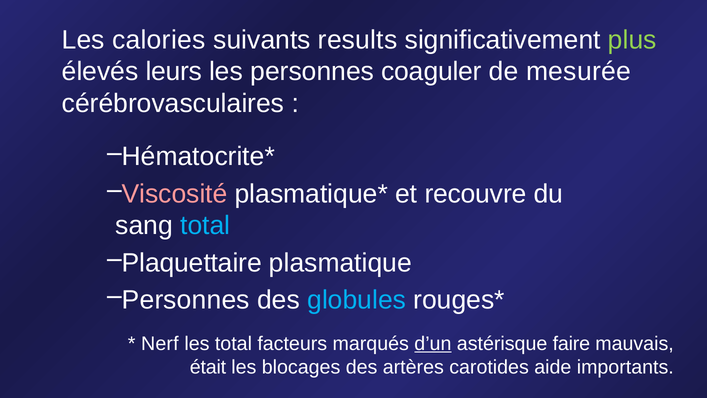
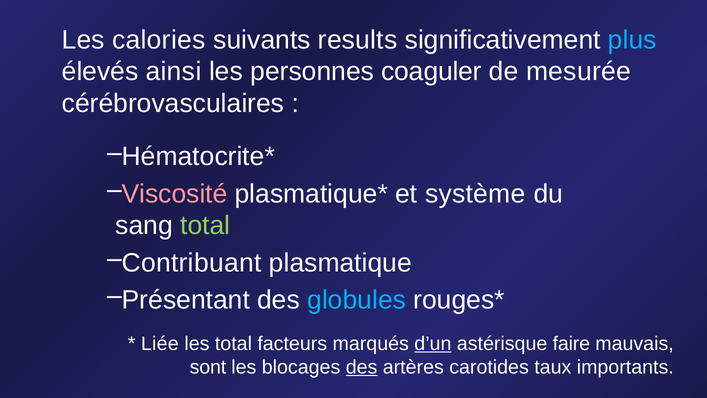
plus colour: light green -> light blue (632, 40)
leurs: leurs -> ainsi (174, 72)
recouvre: recouvre -> système (475, 194)
total colour: light blue -> light green (205, 225)
Plaquettaire: Plaquettaire -> Contribuant (192, 263)
Personnes: Personnes -> Présentant (186, 300)
Nerf: Nerf -> Liée (160, 343)
était: était -> sont (208, 367)
des underline: none -> present (362, 367)
aide: aide -> taux (553, 367)
